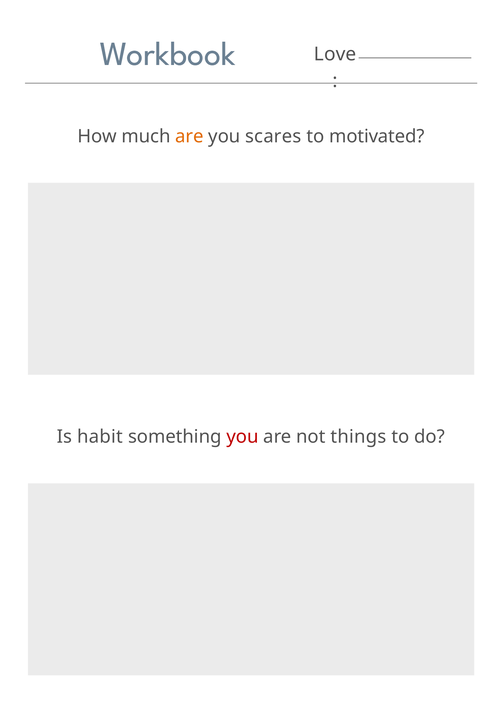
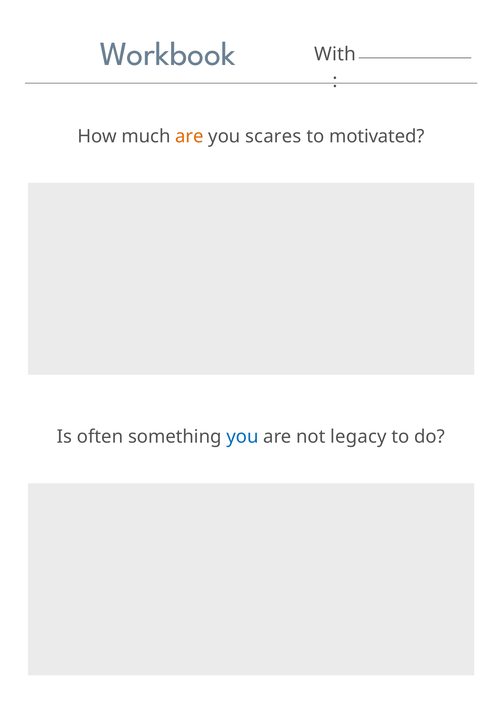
Love: Love -> With (335, 54)
habit: habit -> often (100, 437)
you colour: red -> blue (242, 437)
things: things -> legacy (358, 437)
